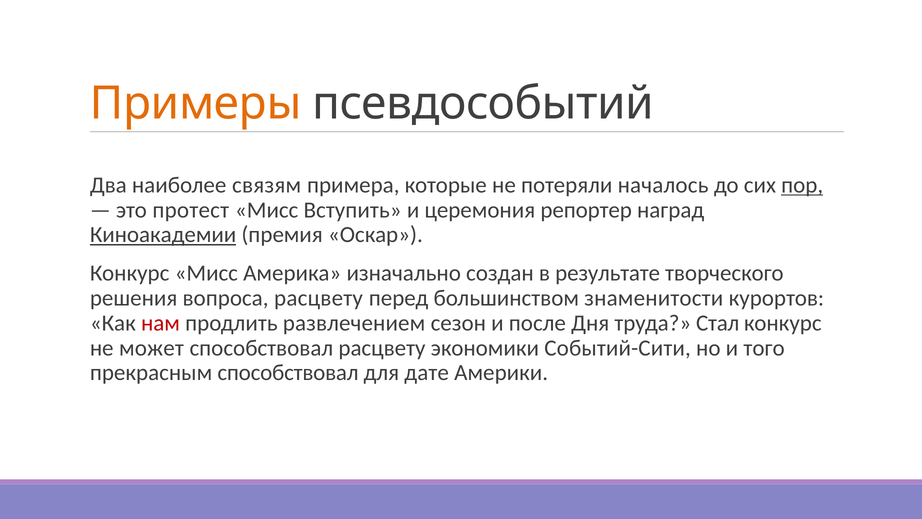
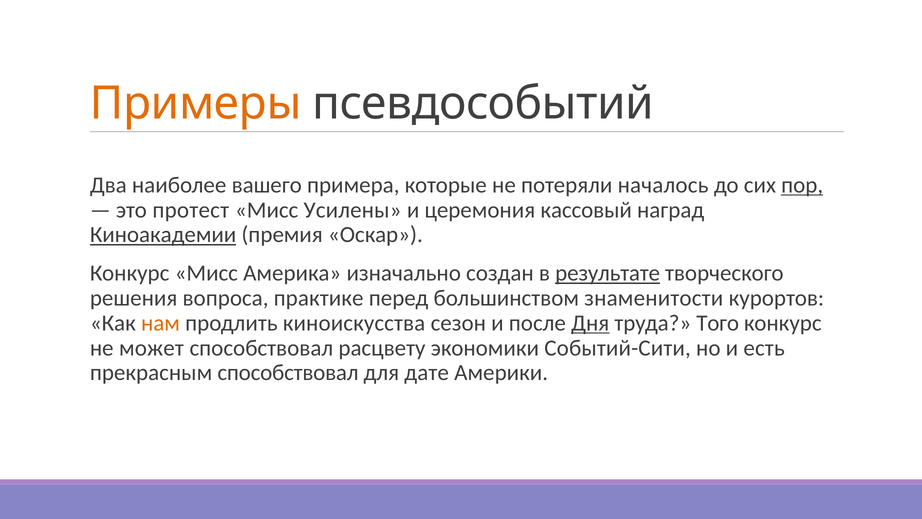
связям: связям -> вашего (267, 185)
Вступить: Вступить -> Усилены (353, 210)
репортер: репортер -> кассовый (586, 210)
результате underline: none -> present (608, 273)
вопроса расцвету: расцвету -> практике (319, 298)
нам colour: red -> orange (161, 323)
развлечением: развлечением -> киноискусства (354, 323)
Дня underline: none -> present (590, 323)
Стал: Стал -> Того (718, 323)
того: того -> есть (764, 348)
